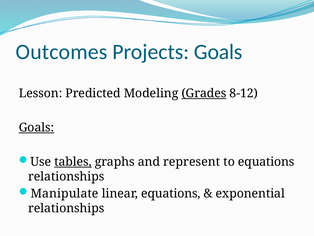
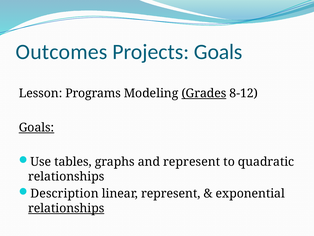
Predicted: Predicted -> Programs (93, 93)
tables underline: present -> none (73, 162)
to equations: equations -> quadratic (266, 162)
Manipulate: Manipulate -> Description (65, 193)
linear equations: equations -> represent (171, 193)
relationships underline: none -> present (66, 208)
